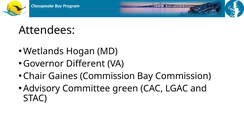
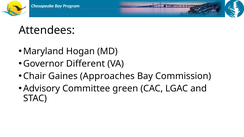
Wetlands: Wetlands -> Maryland (43, 51)
Gaines Commission: Commission -> Approaches (107, 76)
